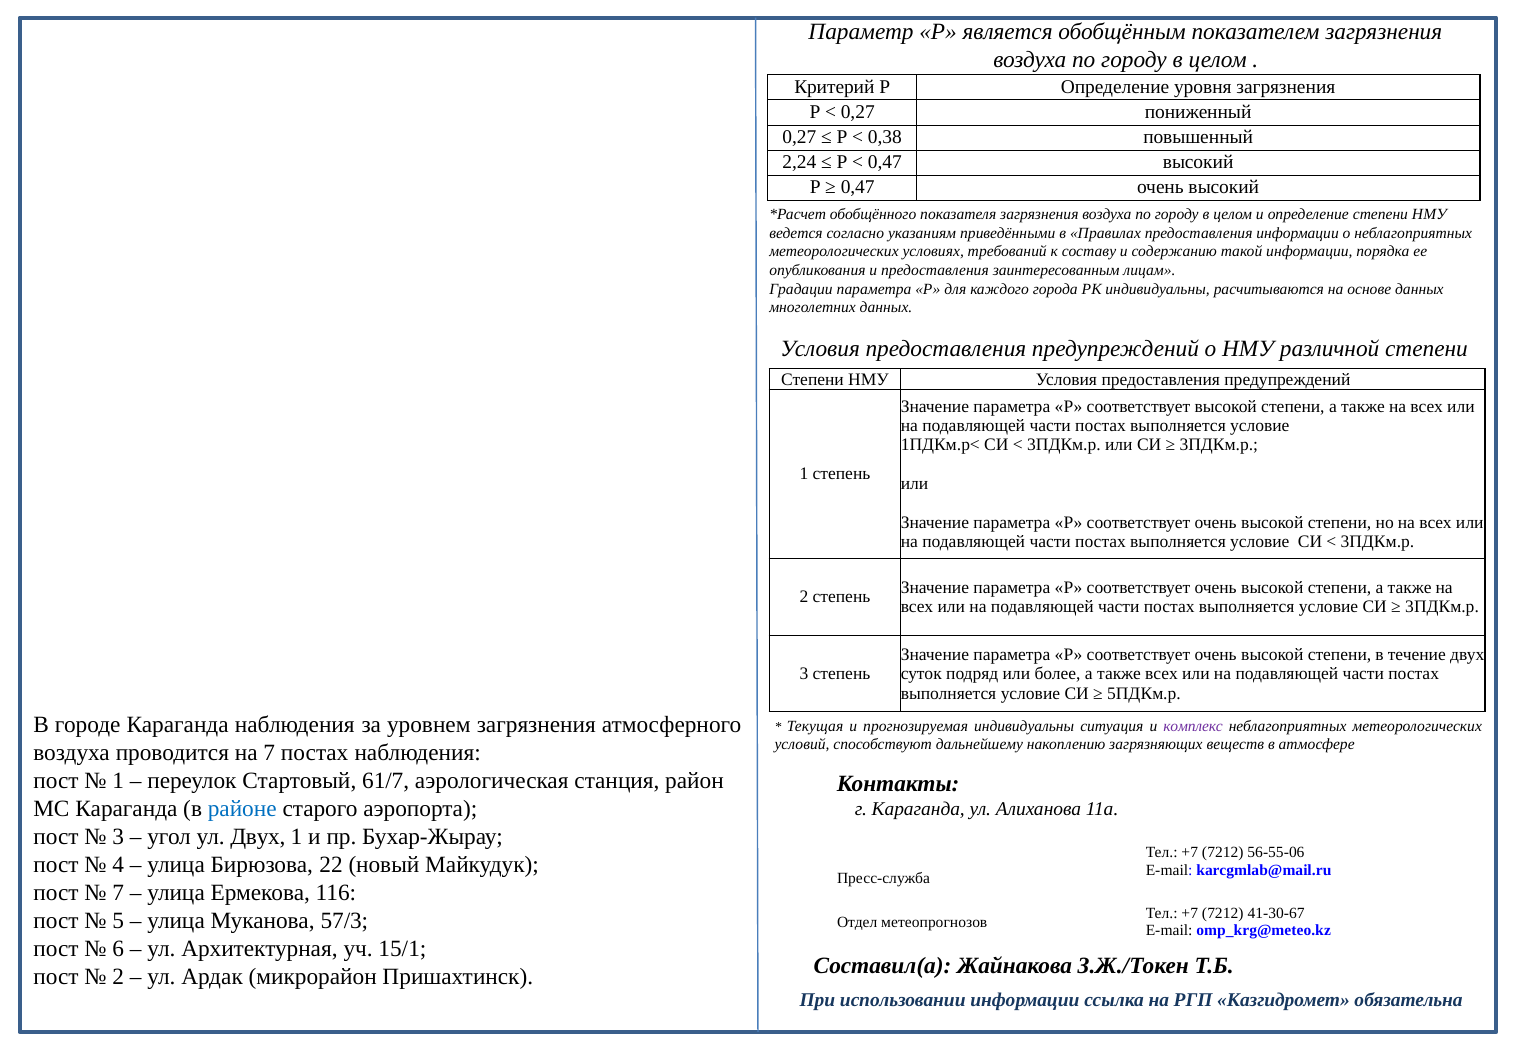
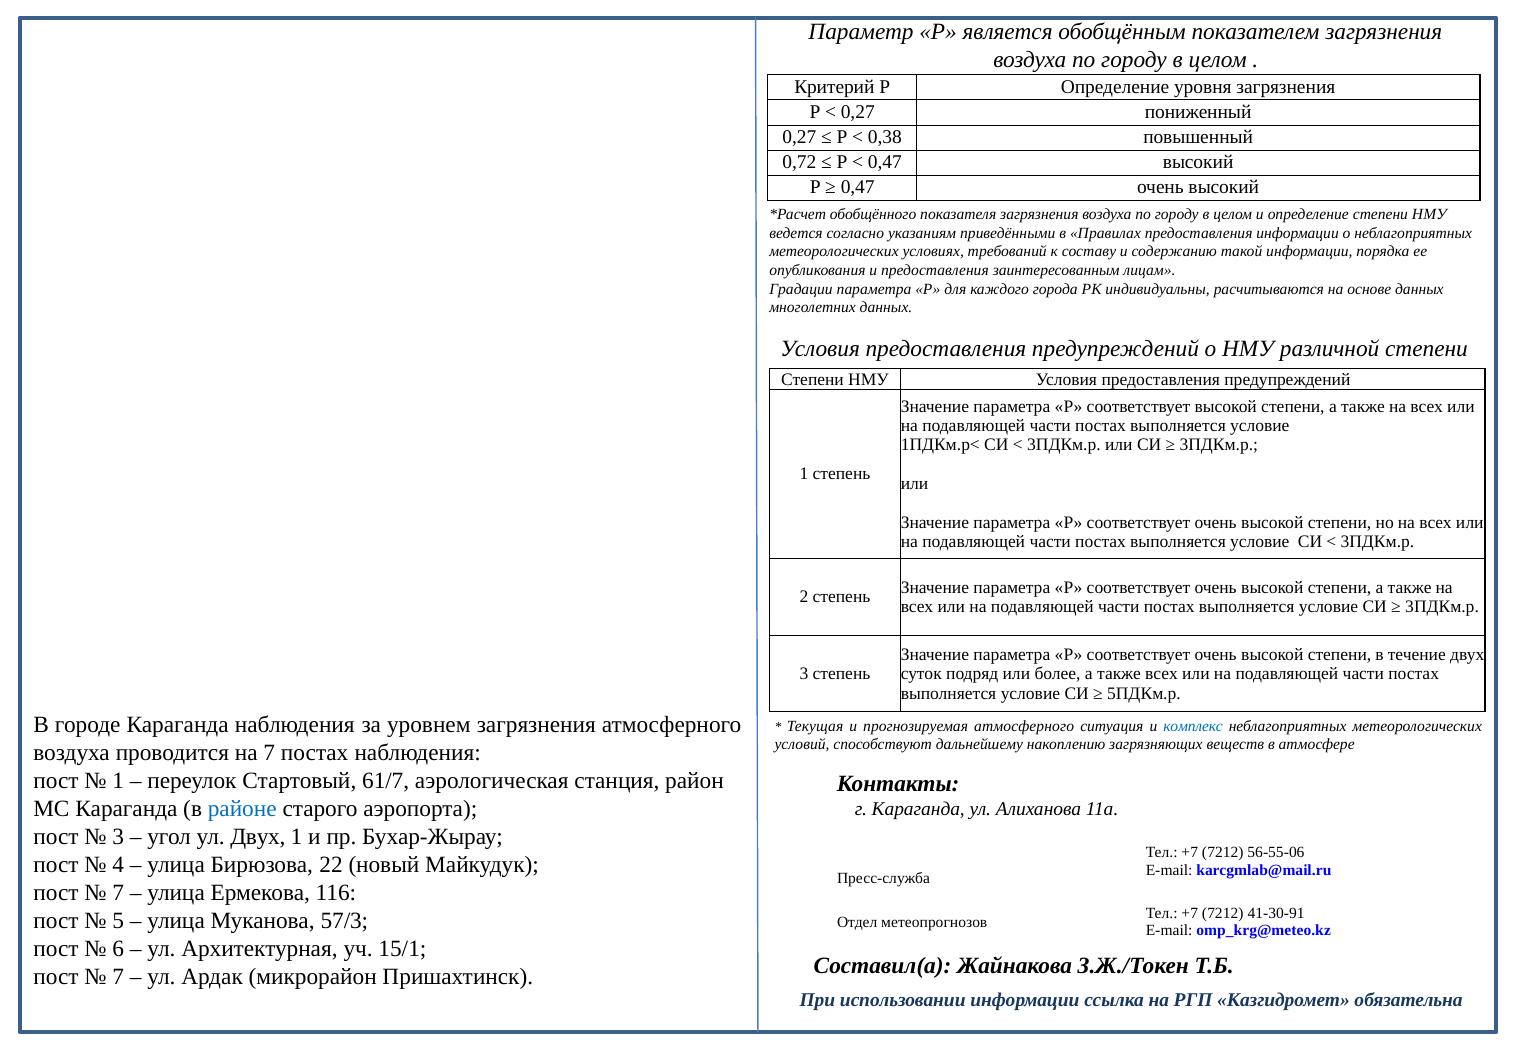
2,24: 2,24 -> 0,72 (799, 162)
прогнозируемая индивидуальны: индивидуальны -> атмосферного (1024, 726)
комплекс colour: purple -> blue (1193, 726)
41-30-67: 41-30-67 -> 41-30-91 (1276, 913)
2: 2 -> 7 (118, 976)
